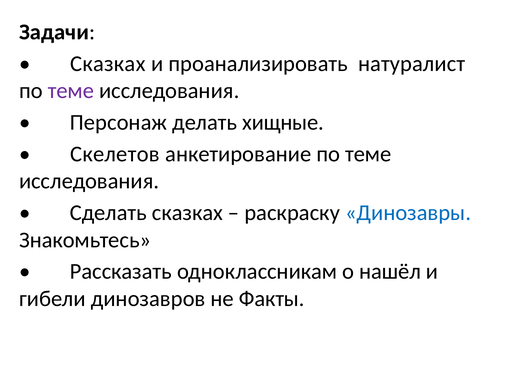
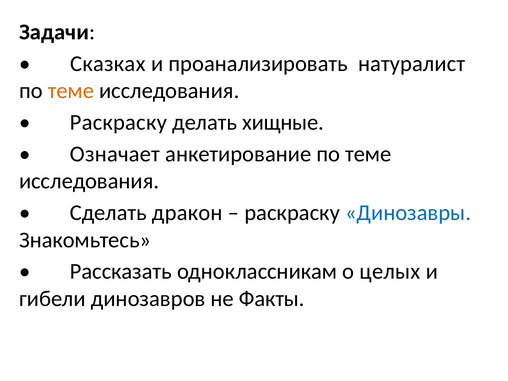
теме colour: purple -> orange (71, 91)
Персонаж: Персонаж -> Раскраску (118, 122)
Скелетов: Скелетов -> Означает (115, 154)
Сделать сказках: сказках -> дракон (187, 213)
нашёл: нашёл -> целых (390, 272)
